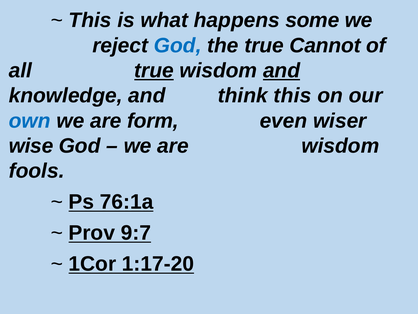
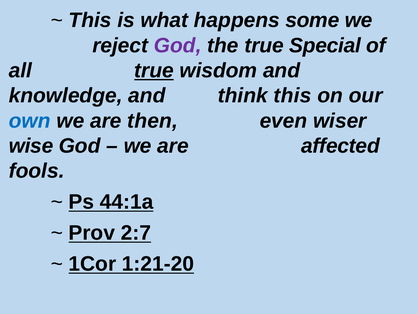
God colour: blue -> purple (178, 45)
Cannot: Cannot -> Special (325, 45)
and underline: present -> none (282, 70)
form: form -> then (153, 121)
are wisdom: wisdom -> affected (340, 146)
76:1a: 76:1a -> 44:1a (127, 202)
9:7: 9:7 -> 2:7 (136, 233)
1:17-20: 1:17-20 -> 1:21-20 (158, 263)
